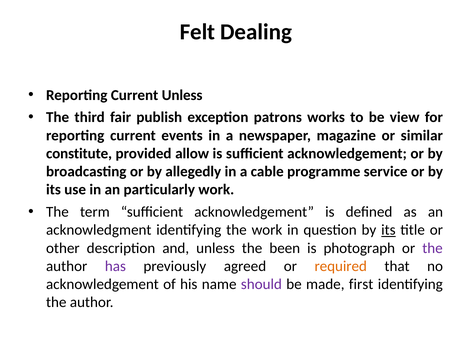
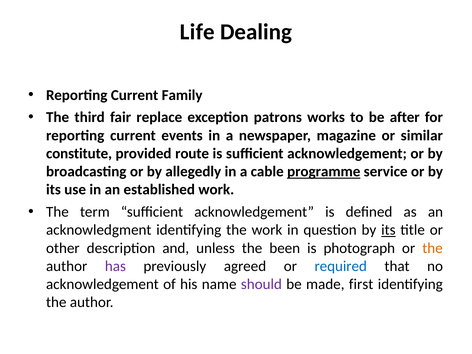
Felt: Felt -> Life (197, 32)
Current Unless: Unless -> Family (182, 95)
publish: publish -> replace (159, 117)
view: view -> after (405, 117)
allow: allow -> route (192, 154)
programme underline: none -> present (324, 172)
particularly: particularly -> established (159, 190)
the colour: purple -> orange (433, 248)
required colour: orange -> blue (341, 266)
